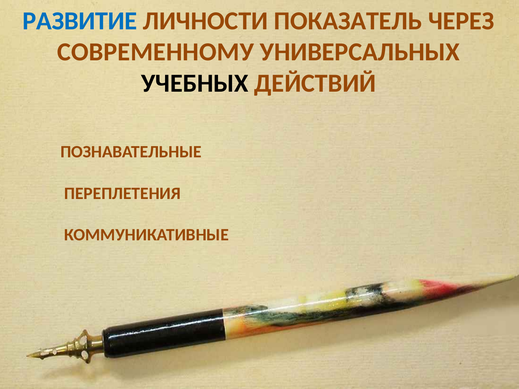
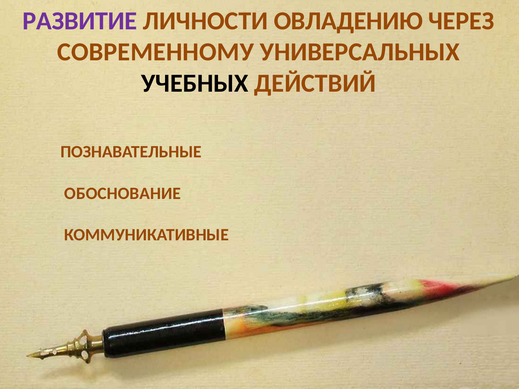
РАЗВИТИЕ colour: blue -> purple (80, 21)
ПОКАЗАТЕЛЬ: ПОКАЗАТЕЛЬ -> ОВЛАДЕНИЮ (348, 21)
ПЕРЕПЛЕТЕНИЯ: ПЕРЕПЛЕТЕНИЯ -> ОБОСНОВАНИЕ (123, 193)
